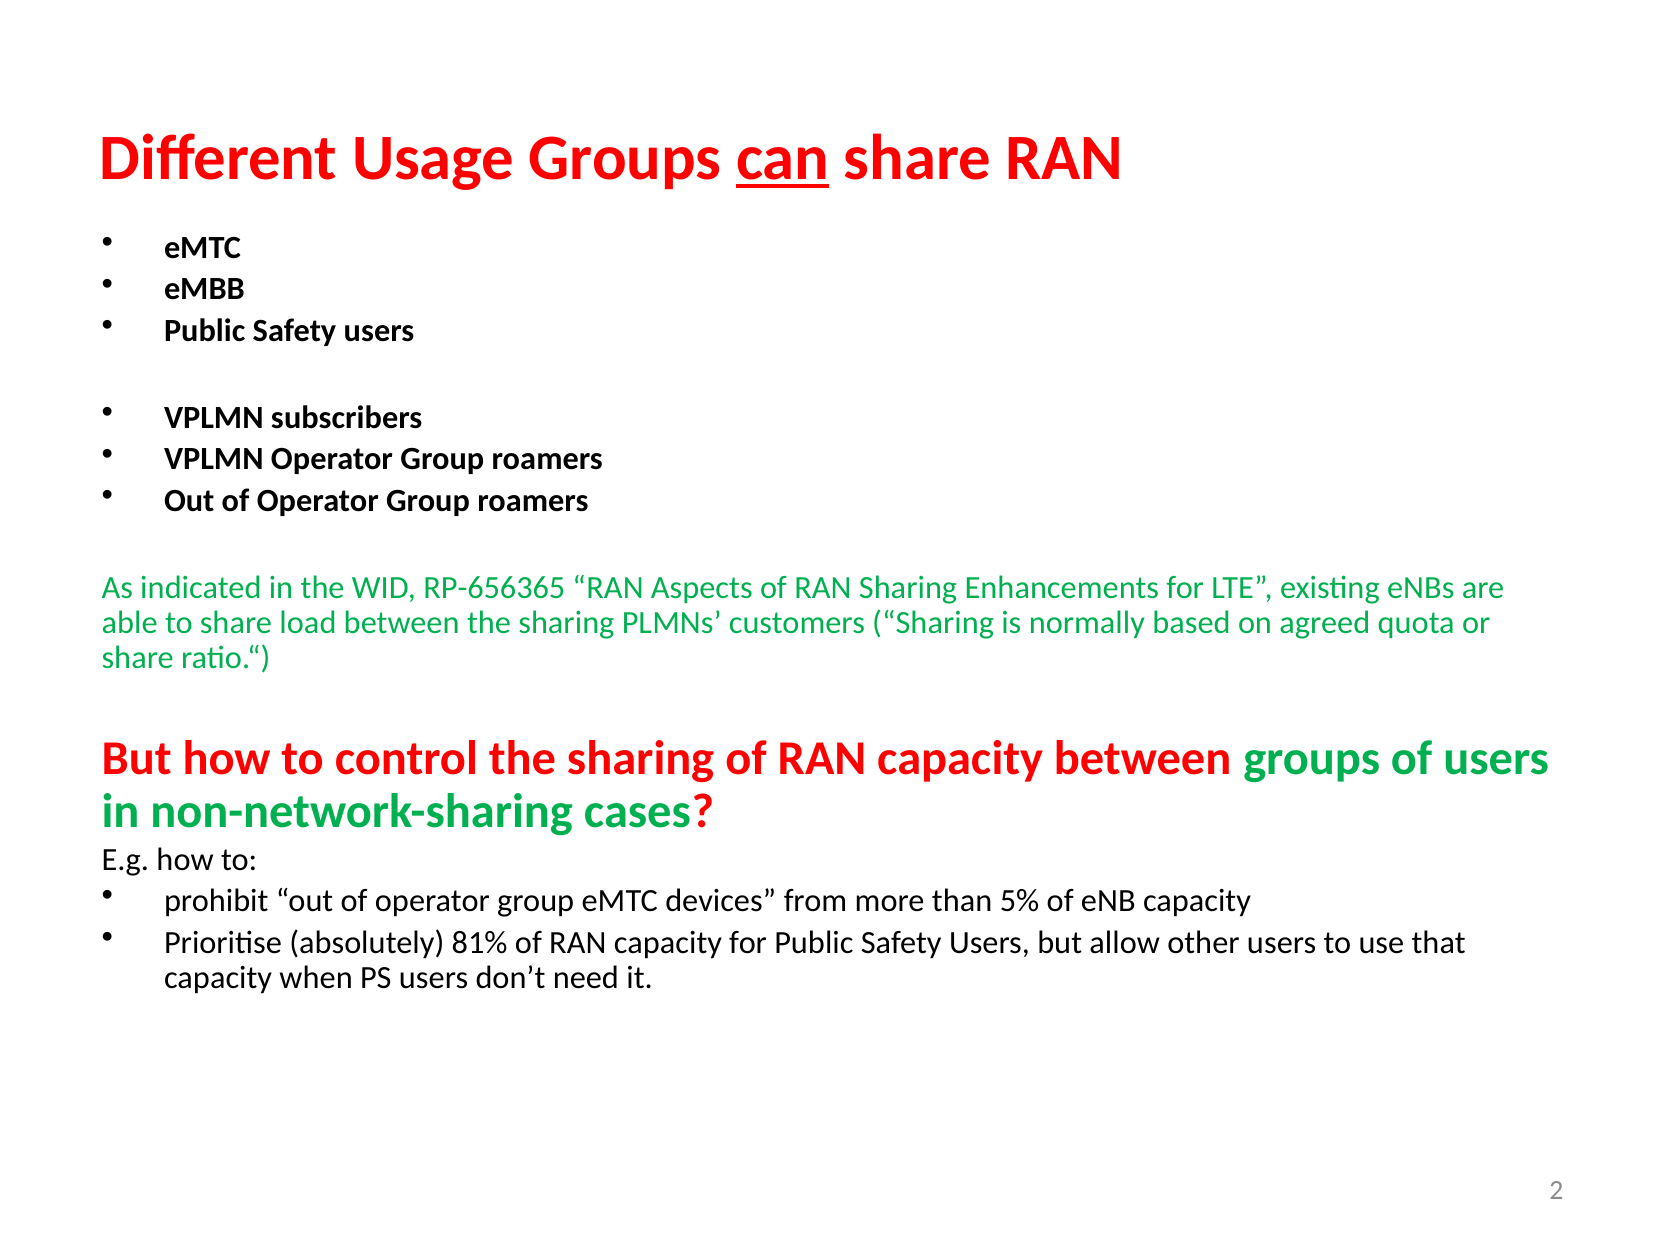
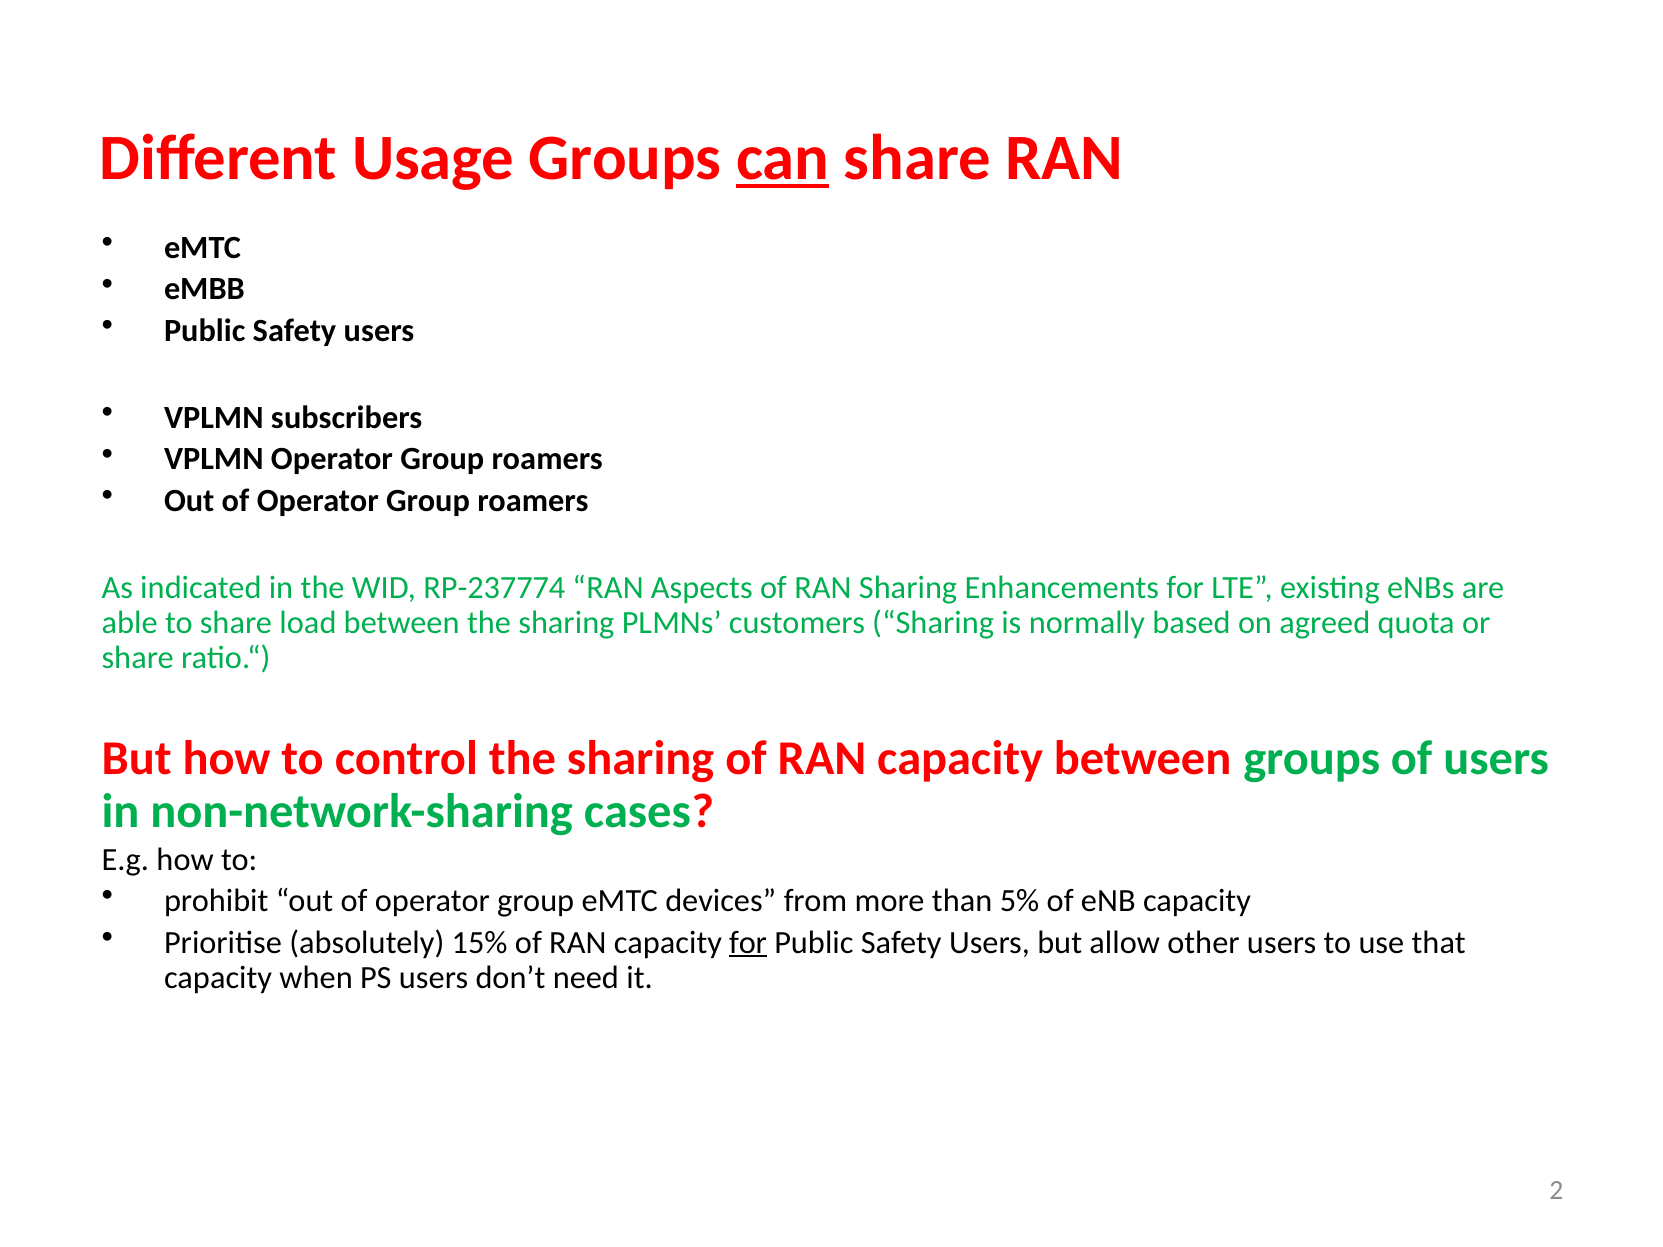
RP-656365: RP-656365 -> RP-237774 (494, 588)
81%: 81% -> 15% (480, 943)
for underline: none -> present (748, 943)
